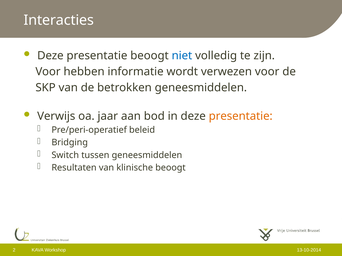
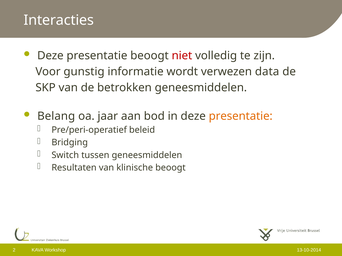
niet colour: blue -> red (182, 56)
hebben: hebben -> gunstig (84, 72)
verwezen voor: voor -> data (267, 72)
Verwijs: Verwijs -> Belang (56, 116)
